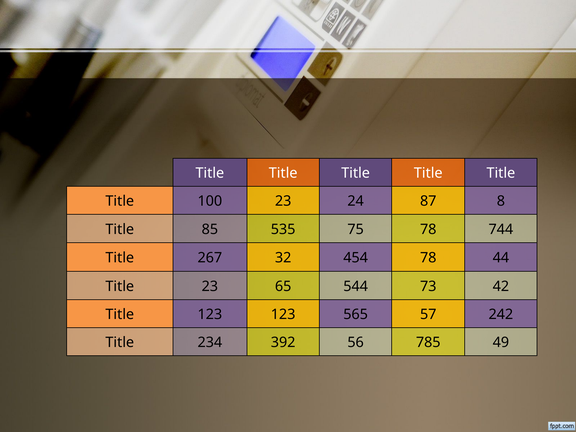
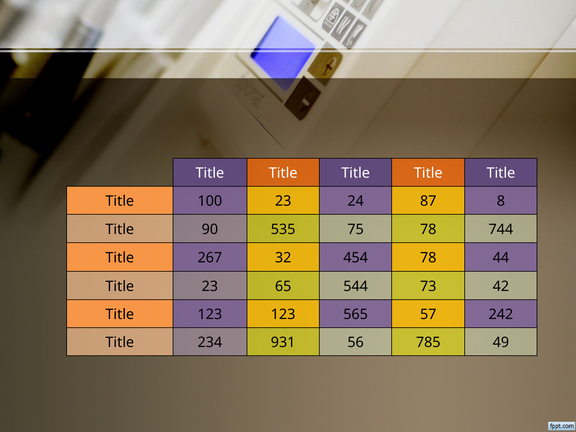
85: 85 -> 90 (210, 229)
392: 392 -> 931 (283, 343)
